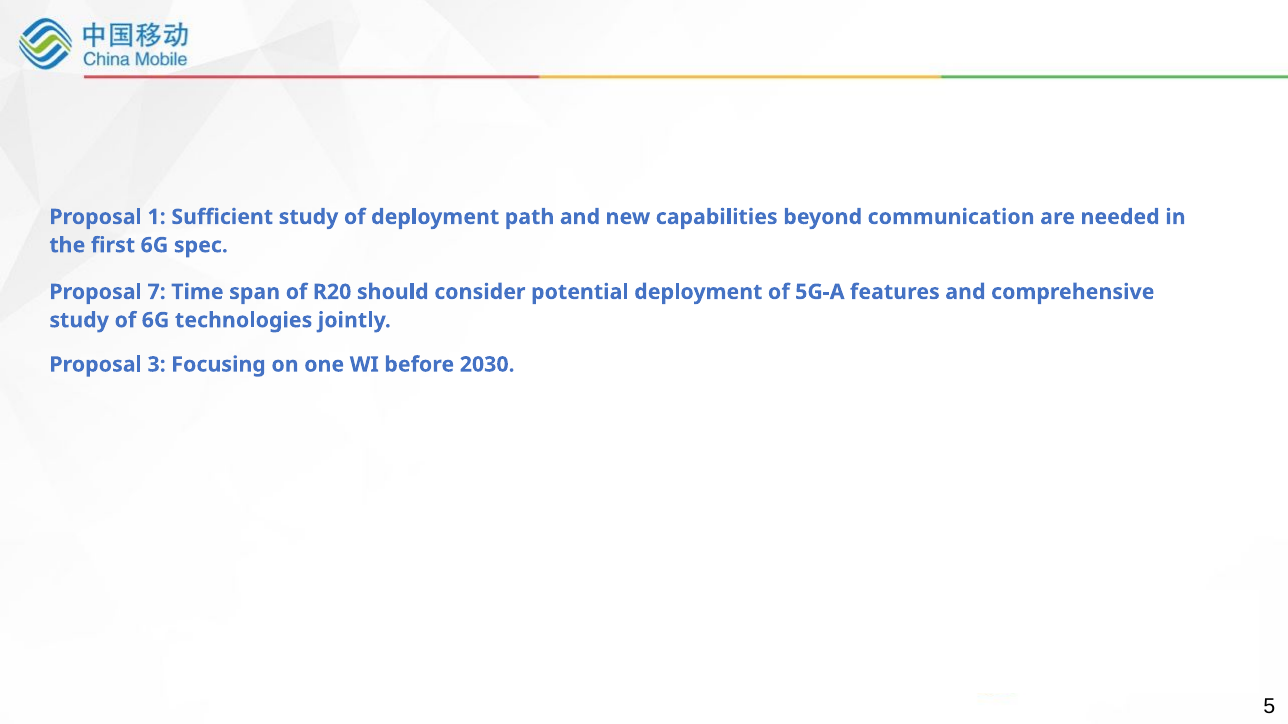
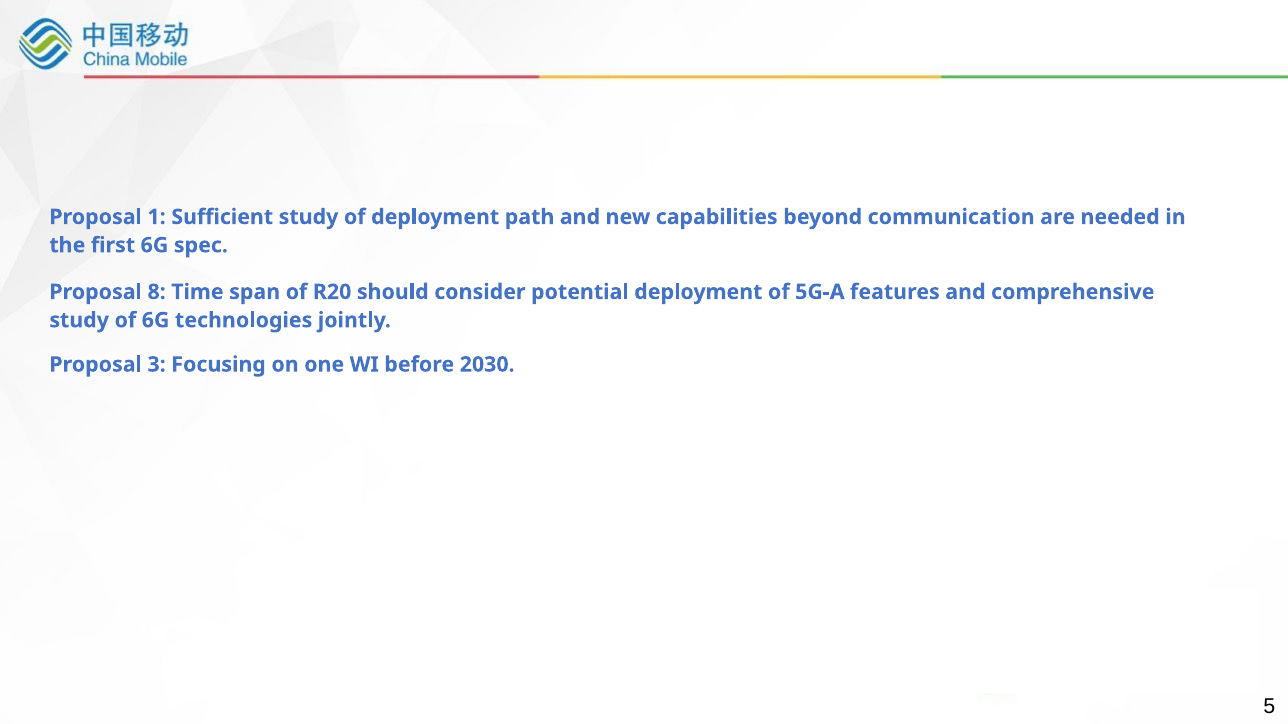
7: 7 -> 8 (157, 292)
